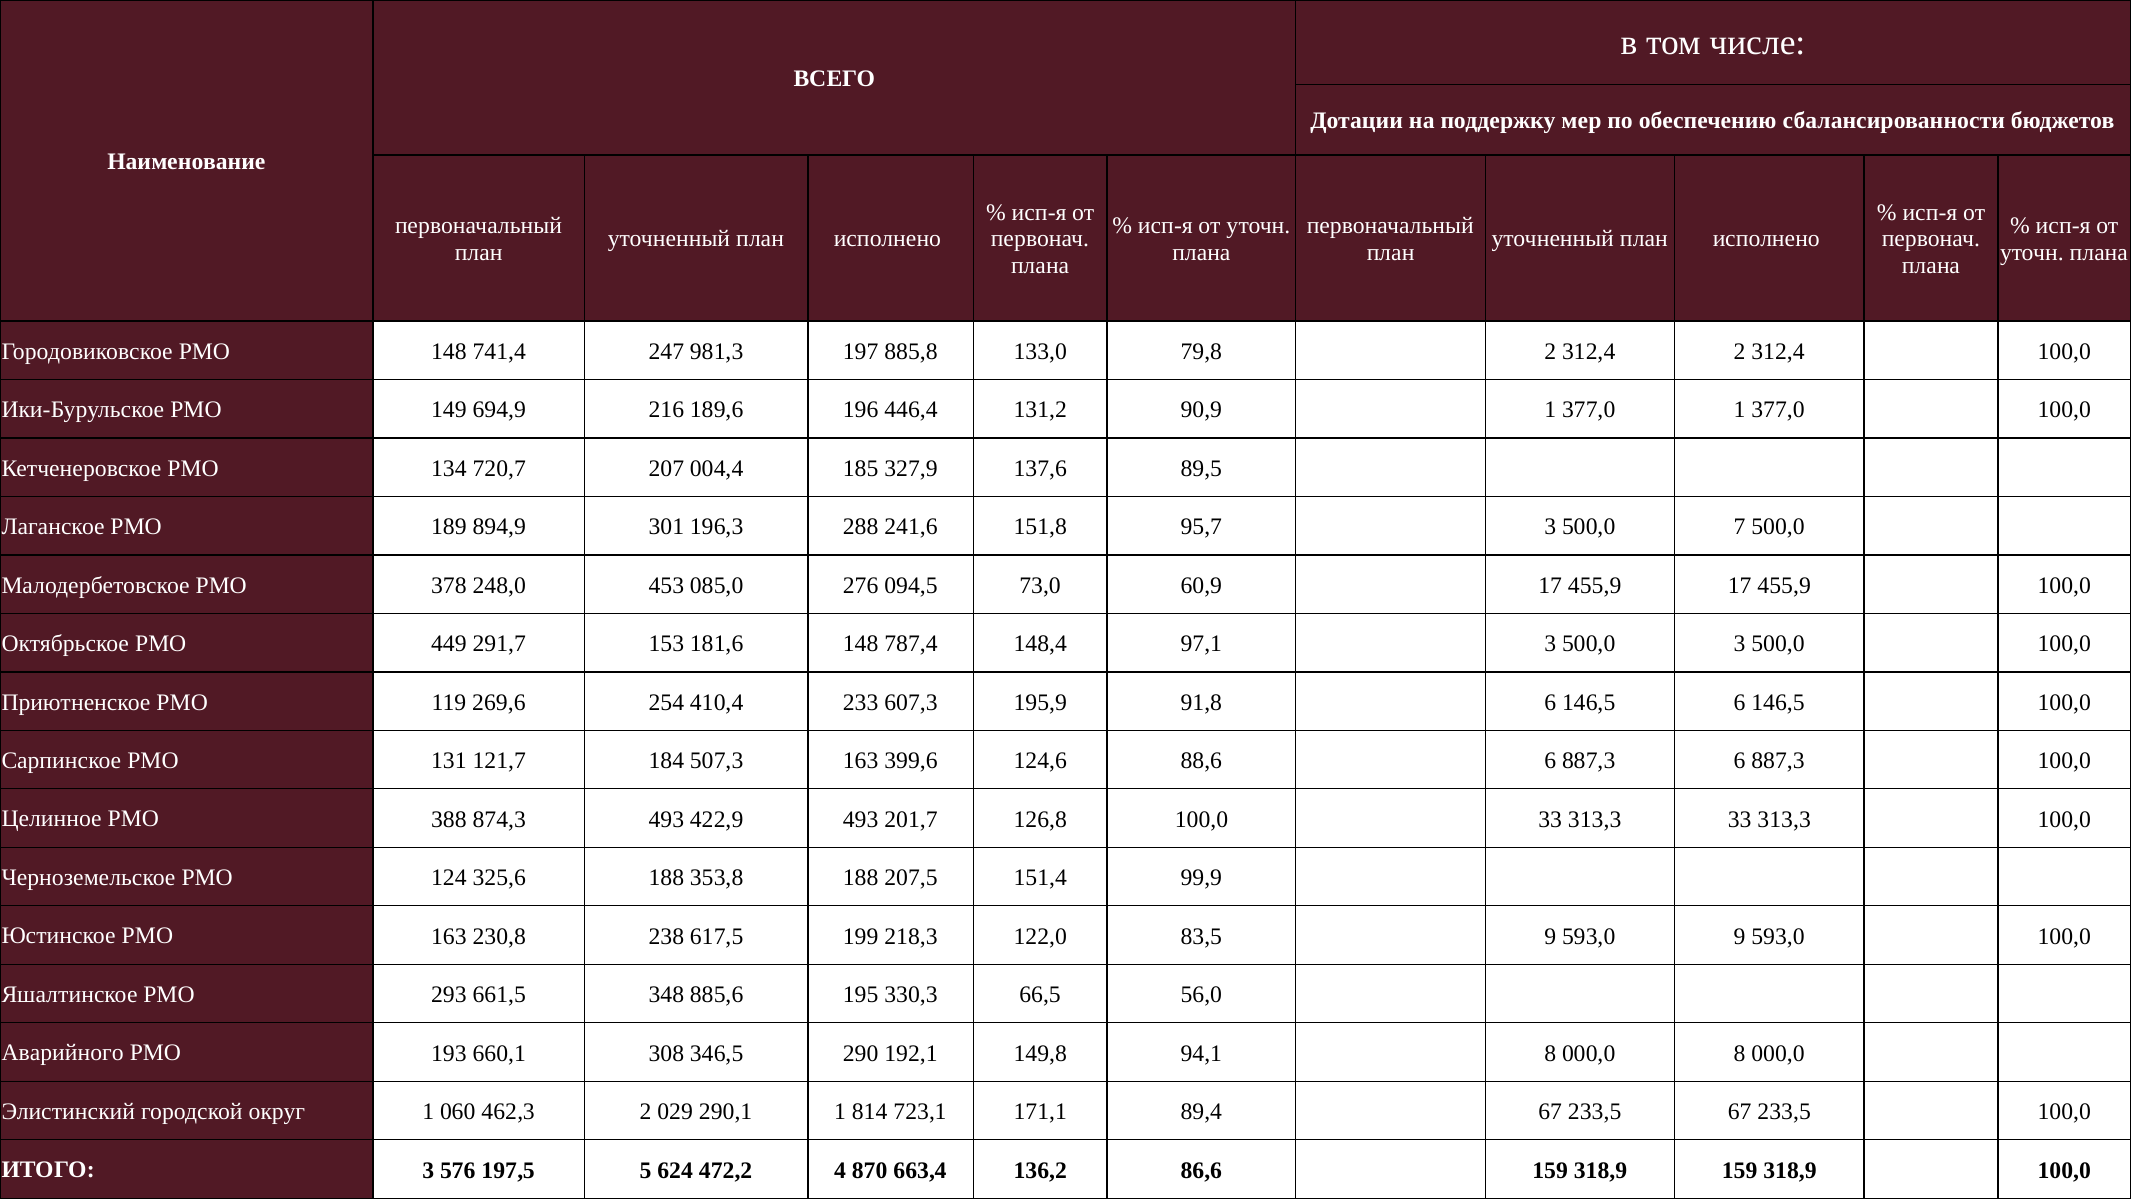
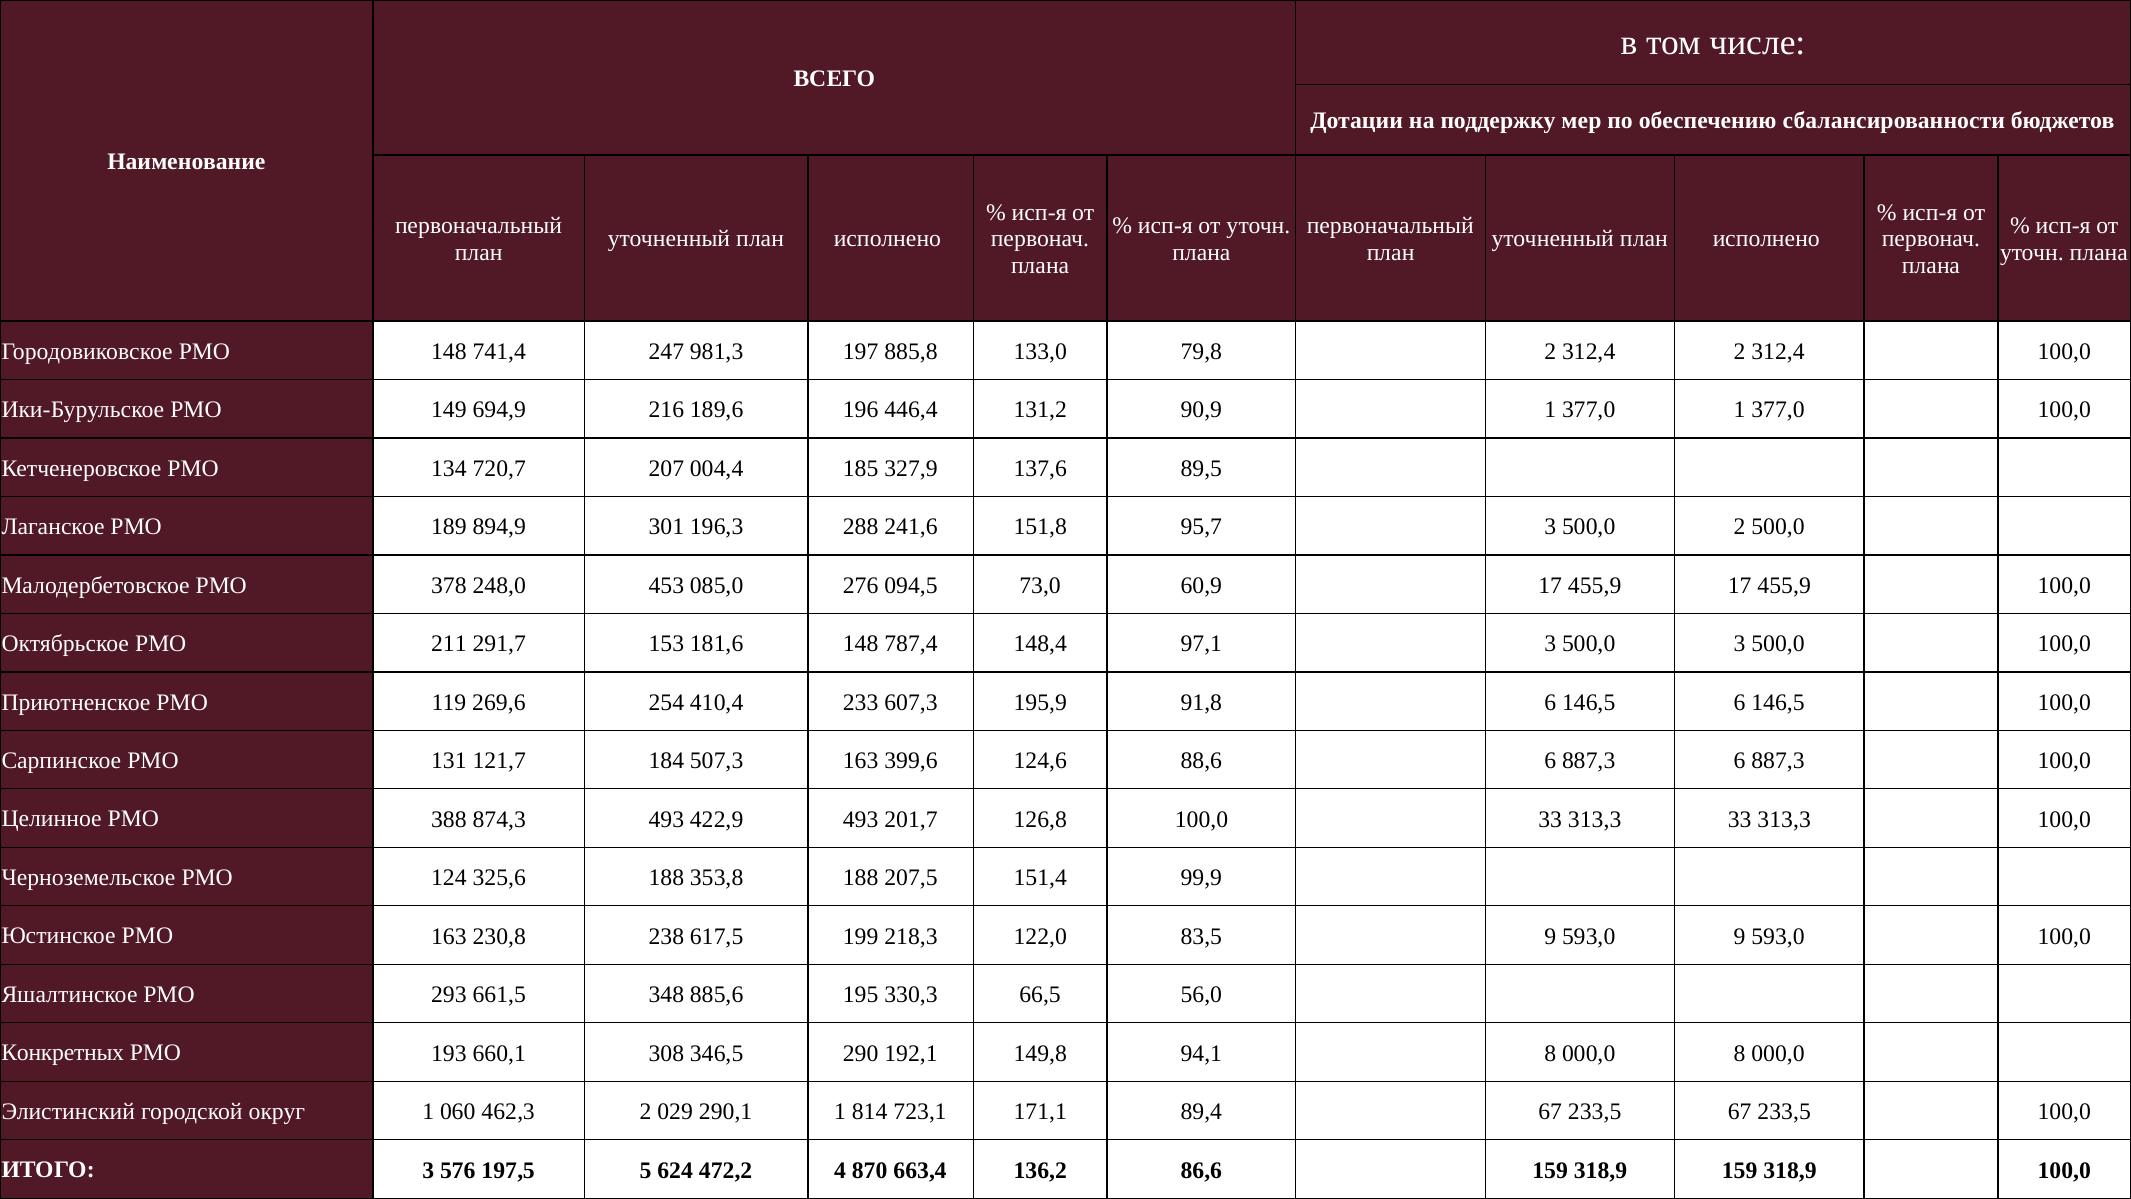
500,0 7: 7 -> 2 (1740, 527)
449: 449 -> 211 (449, 644)
Аварийного: Аварийного -> Конкретных (63, 1053)
